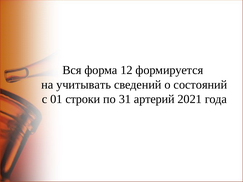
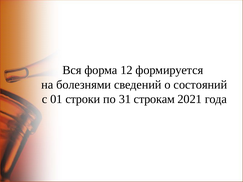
учитывать: учитывать -> болезнями (84, 85)
артерий: артерий -> строкам (154, 99)
